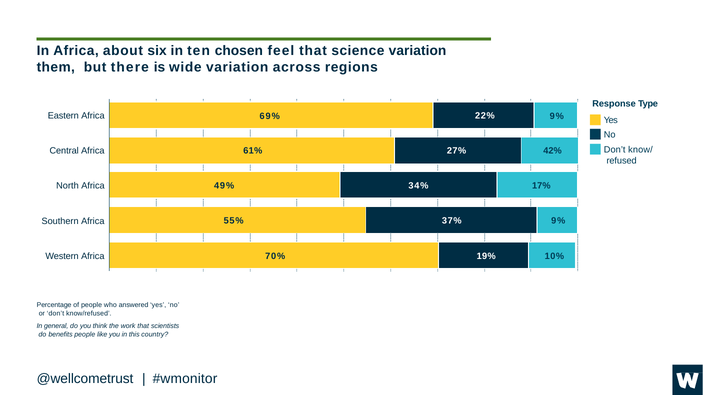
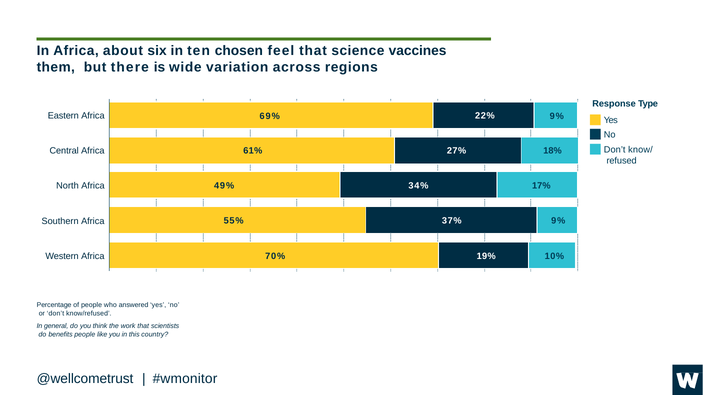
science variation: variation -> vaccines (418, 51)
42%: 42% -> 18% (552, 151)
